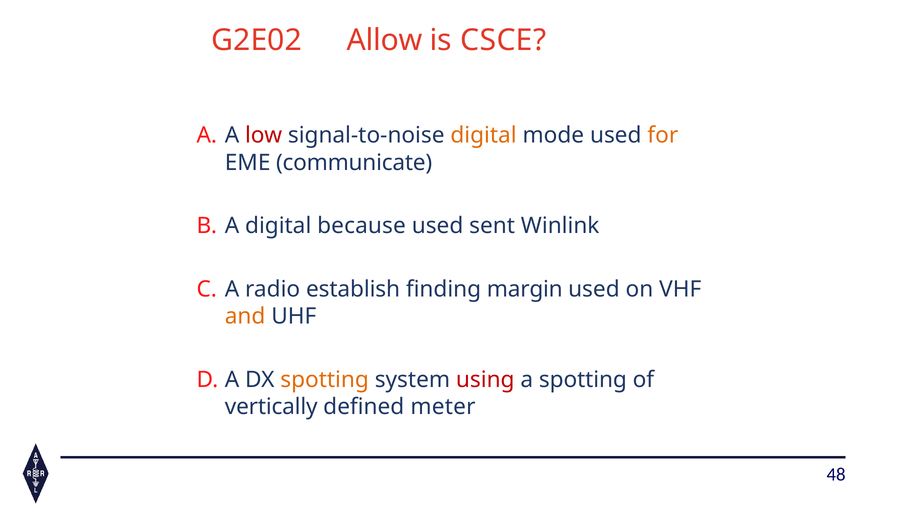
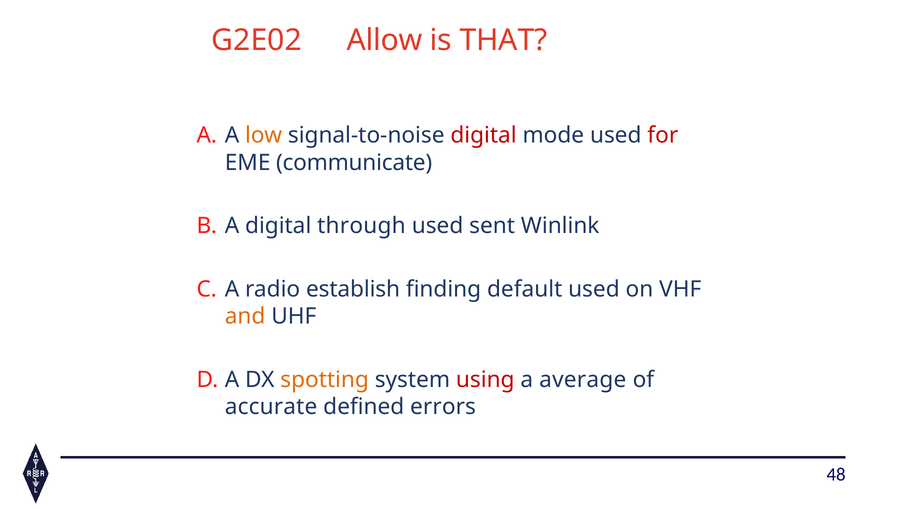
CSCE: CSCE -> THAT (503, 41)
low colour: red -> orange (264, 136)
digital colour: orange -> red (484, 136)
for colour: orange -> red (663, 136)
because: because -> through (361, 226)
margin: margin -> default (525, 290)
a spotting: spotting -> average (583, 380)
vertically: vertically -> accurate (271, 408)
meter: meter -> errors (443, 408)
